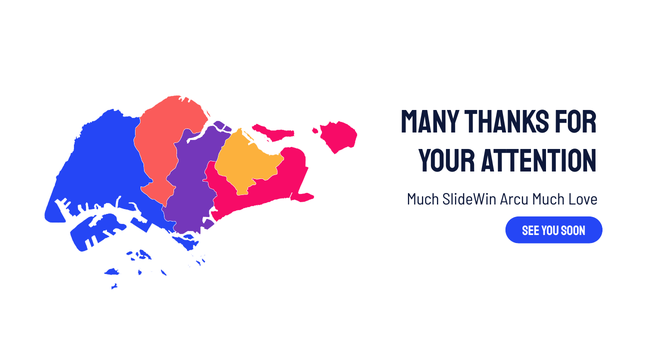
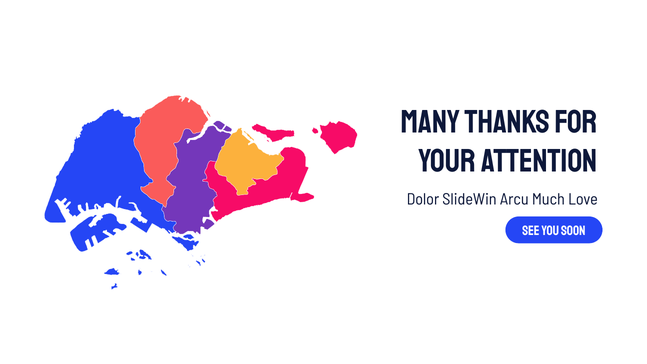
Much: Much -> Dolor (423, 199)
